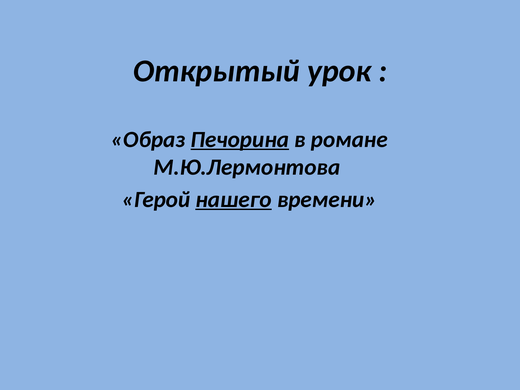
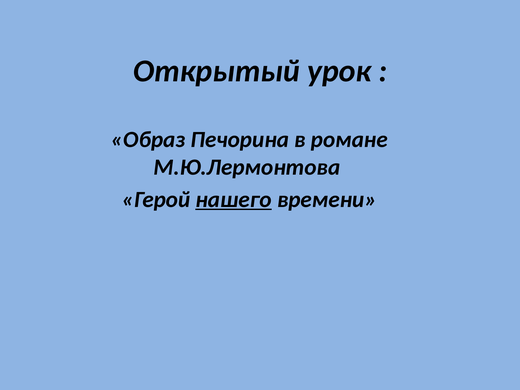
Печорина underline: present -> none (240, 139)
